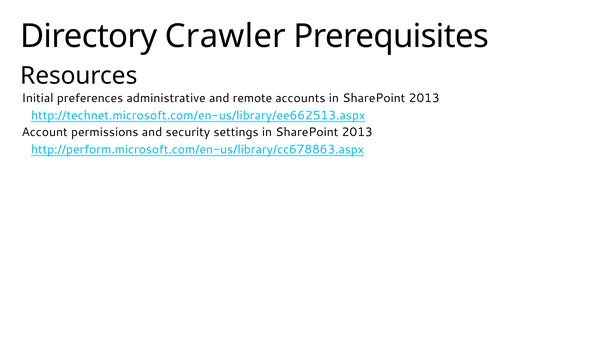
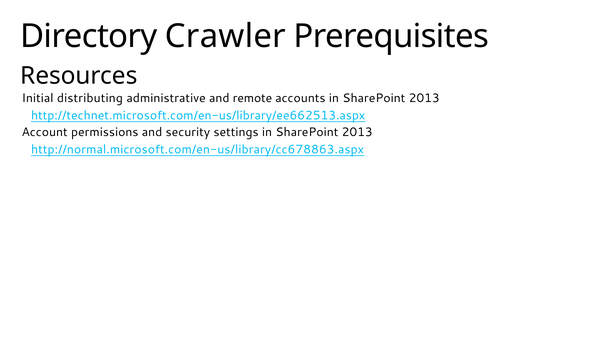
preferences: preferences -> distributing (90, 98)
http://perform.microsoft.com/en-us/library/cc678863.aspx: http://perform.microsoft.com/en-us/library/cc678863.aspx -> http://normal.microsoft.com/en-us/library/cc678863.aspx (197, 149)
